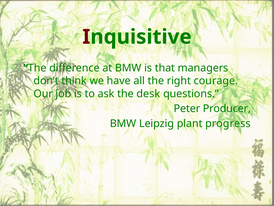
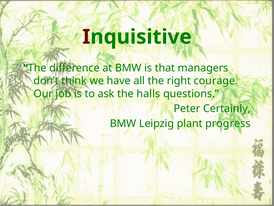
desk: desk -> halls (148, 93)
Producer: Producer -> Certainly (227, 108)
